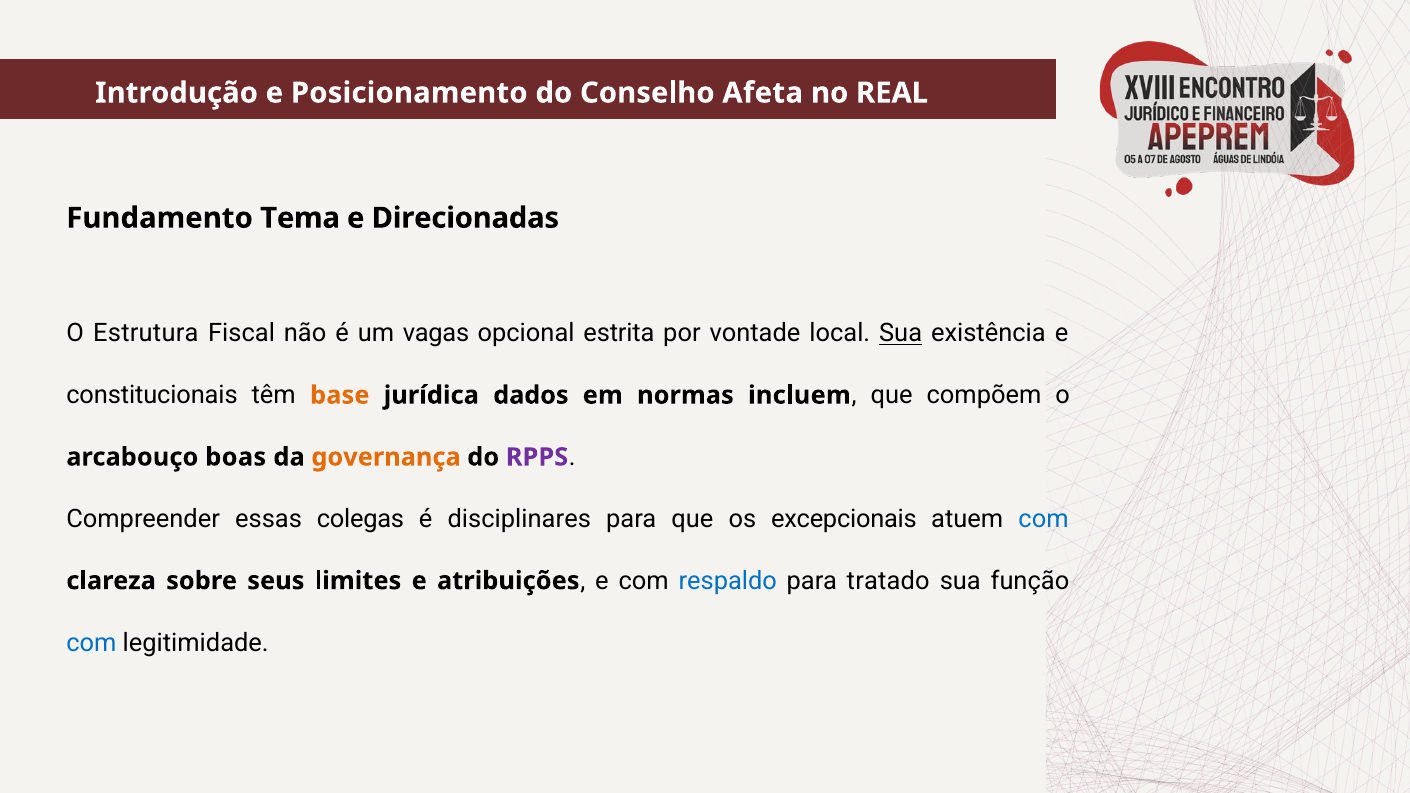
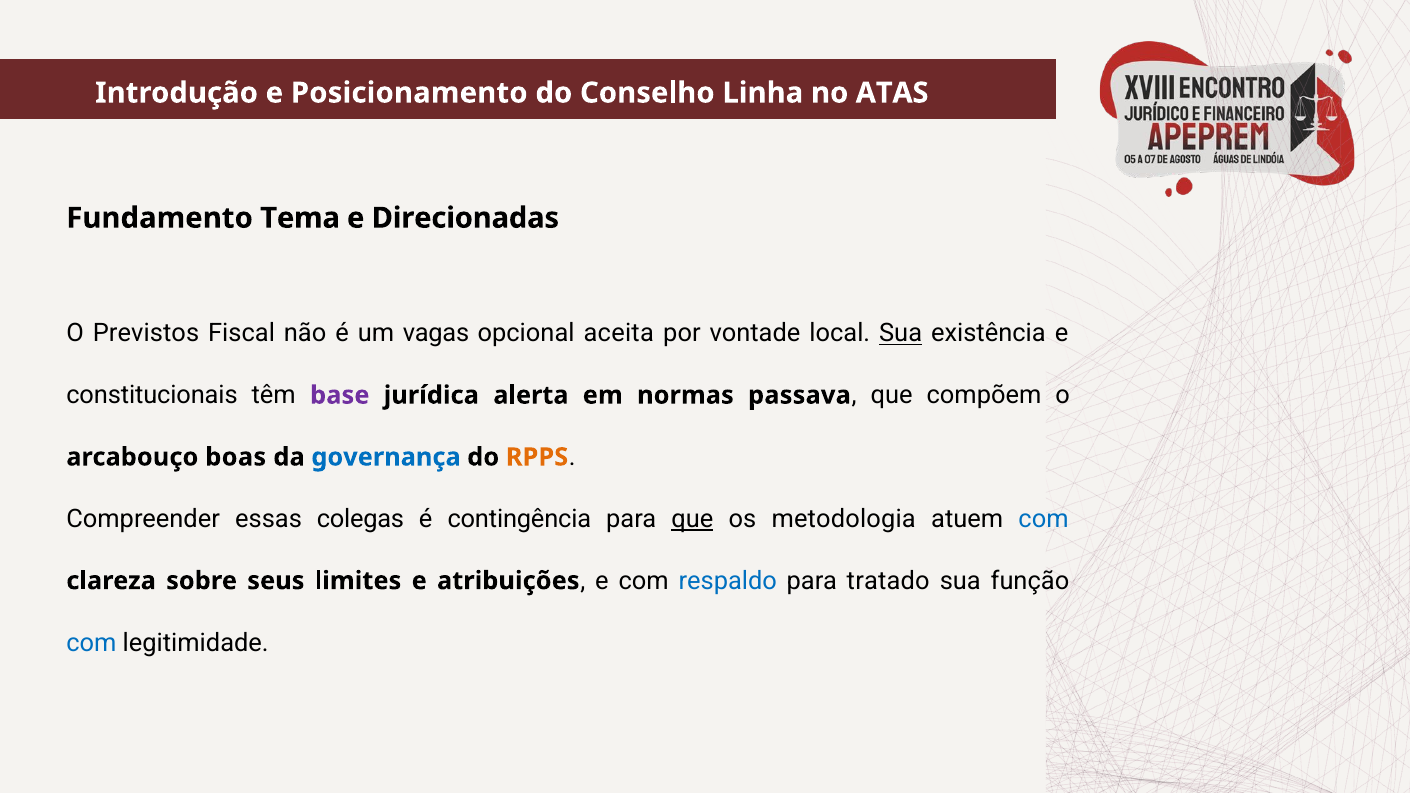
Afeta: Afeta -> Linha (763, 93)
REAL: REAL -> ATAS (892, 93)
Estrutura: Estrutura -> Previstos (146, 333)
estrita: estrita -> aceita (619, 333)
base colour: orange -> purple (340, 395)
dados: dados -> alerta (531, 395)
incluem: incluem -> passava (799, 395)
governança colour: orange -> blue (386, 457)
RPPS colour: purple -> orange (537, 457)
disciplinares: disciplinares -> contingência (519, 519)
que underline: none -> present (692, 519)
excepcionais: excepcionais -> metodologia (844, 519)
